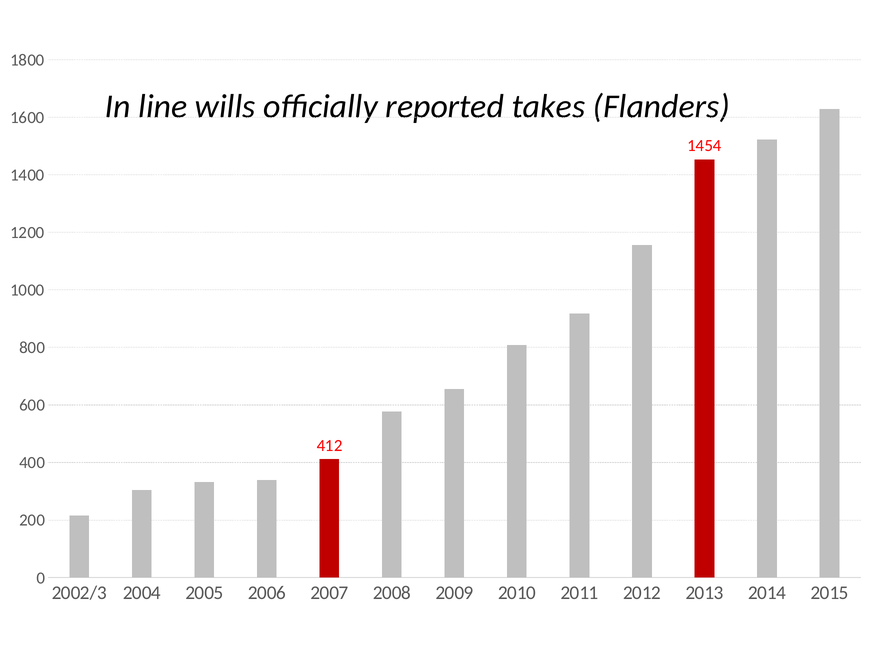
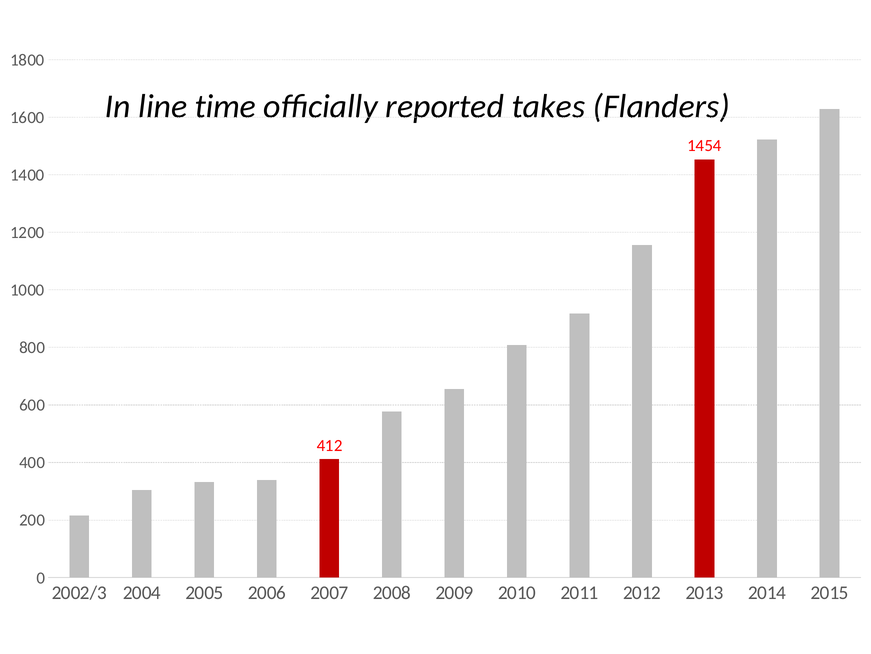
wills: wills -> time (225, 107)
